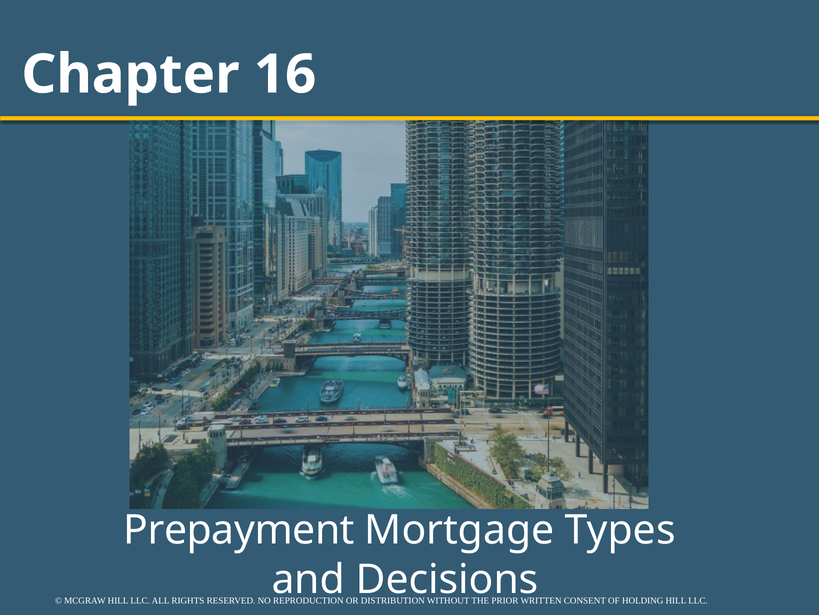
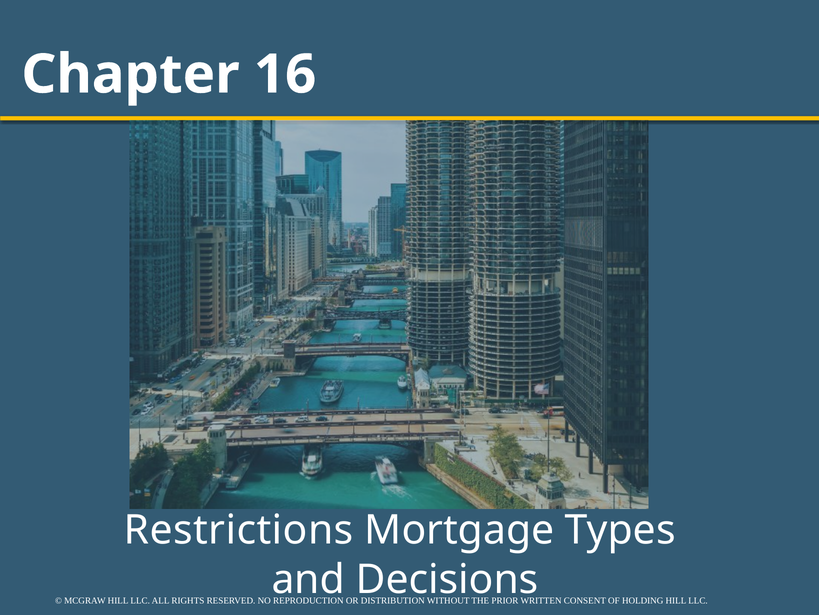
Prepayment: Prepayment -> Restrictions (239, 530)
